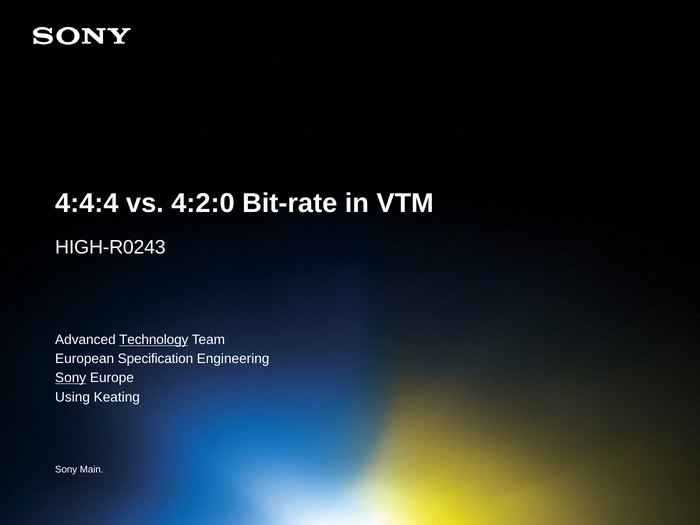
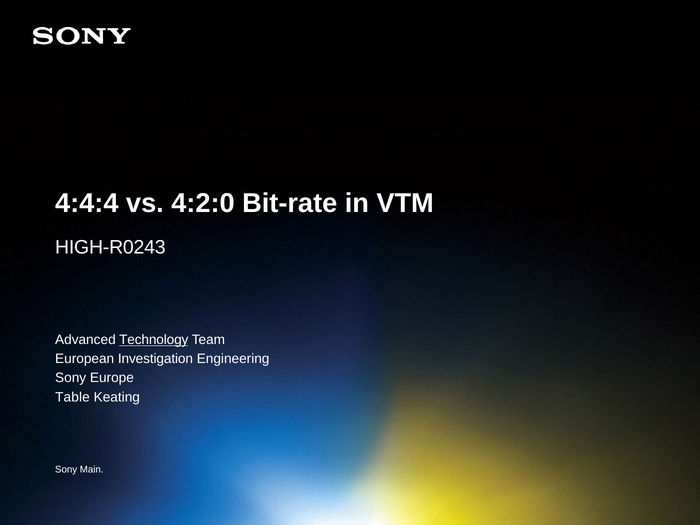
Specification: Specification -> Investigation (155, 359)
Sony underline: present -> none (71, 378)
Using: Using -> Table (72, 397)
